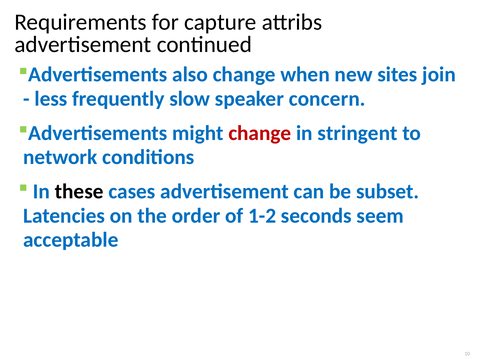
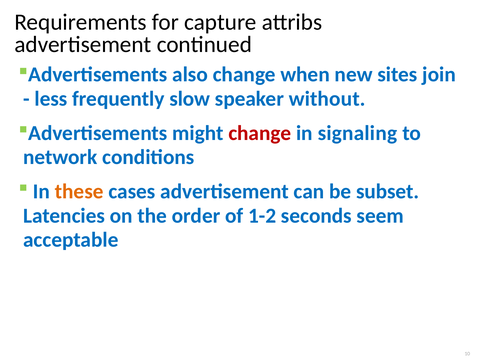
concern: concern -> without (327, 99)
stringent: stringent -> signaling (357, 133)
these colour: black -> orange (79, 192)
